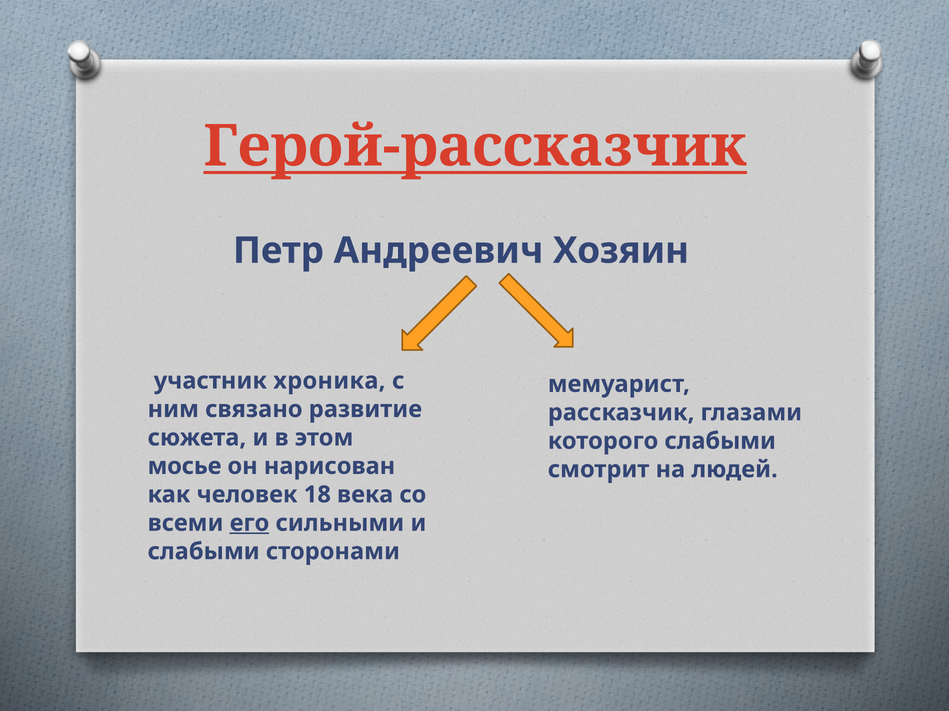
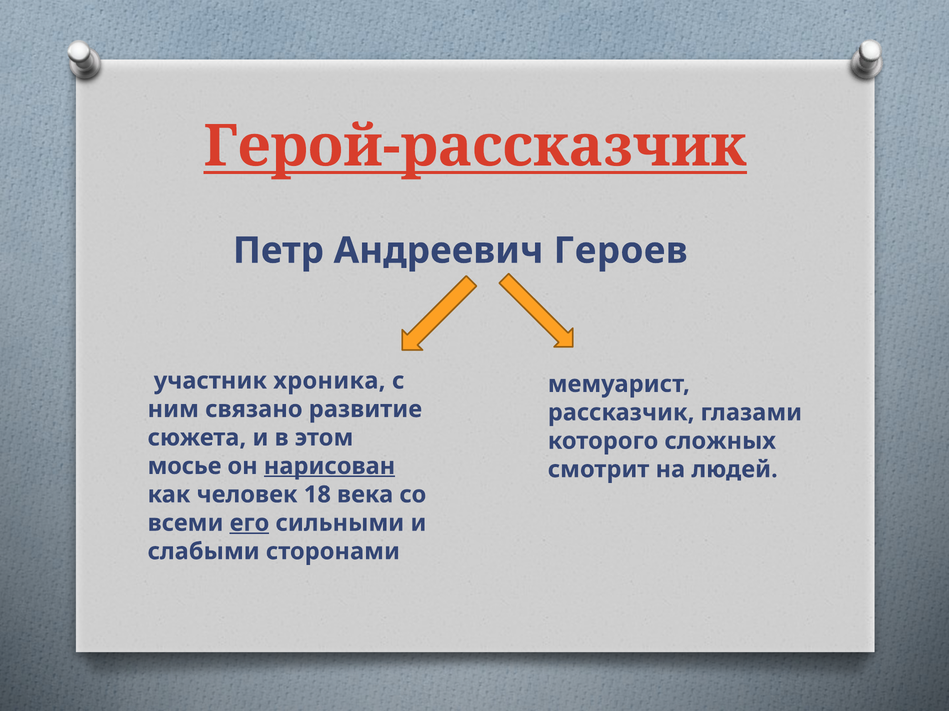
Хозяин: Хозяин -> Героев (621, 251)
которого слабыми: слабыми -> сложных (720, 441)
нарисован underline: none -> present (330, 467)
